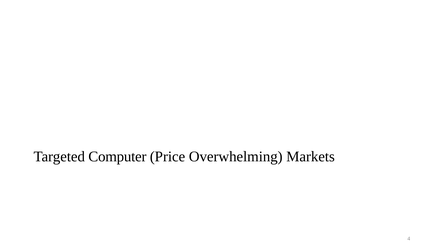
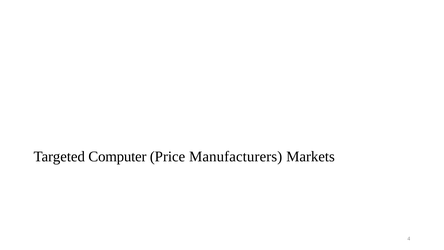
Overwhelming: Overwhelming -> Manufacturers (236, 156)
